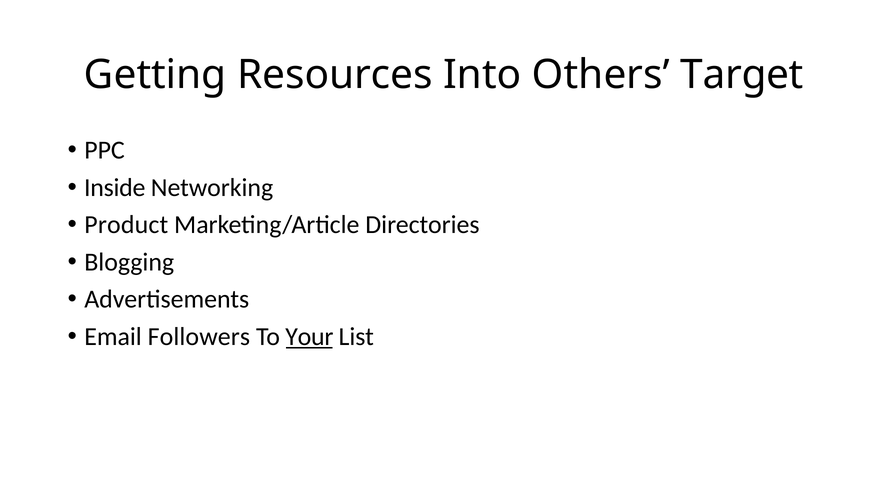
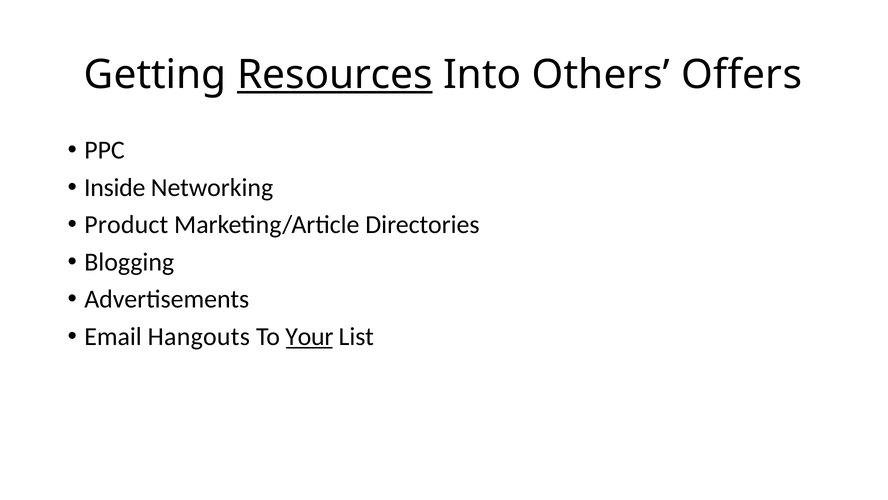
Resources underline: none -> present (335, 75)
Target: Target -> Offers (742, 75)
Followers: Followers -> Hangouts (199, 336)
